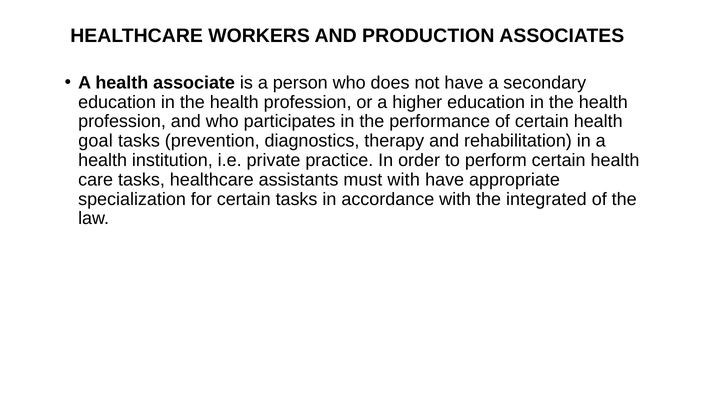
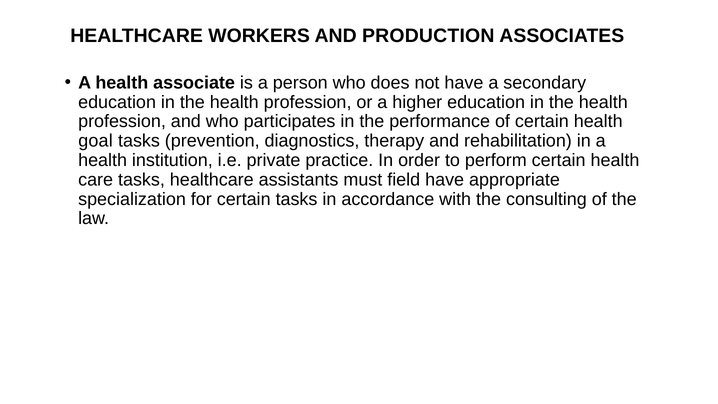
must with: with -> field (404, 180)
integrated: integrated -> consulting (546, 199)
